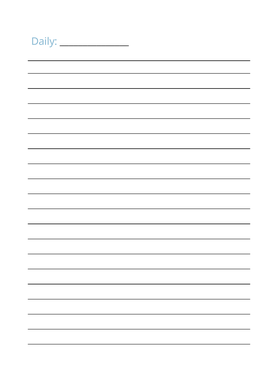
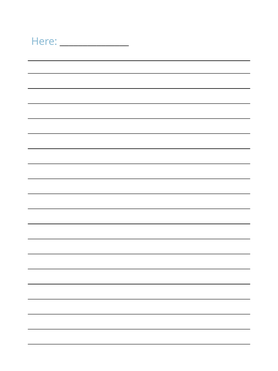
Daily: Daily -> Here (44, 41)
